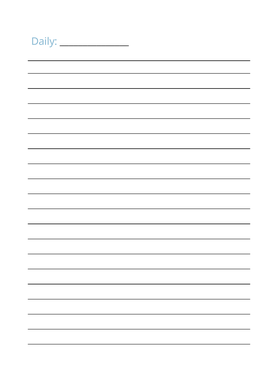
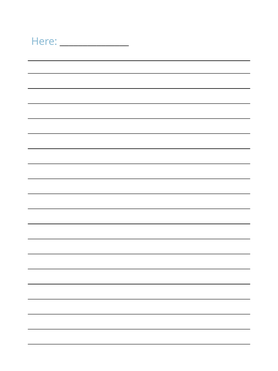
Daily: Daily -> Here (44, 41)
